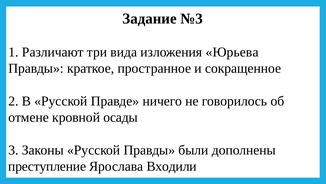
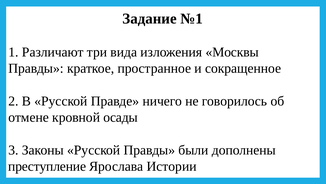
№3: №3 -> №1 (192, 19)
Юрьева: Юрьева -> Москвы (232, 52)
Входили: Входили -> Истории (172, 166)
